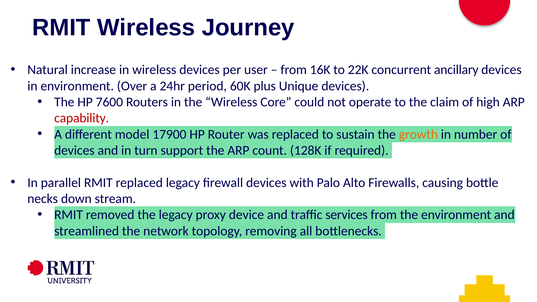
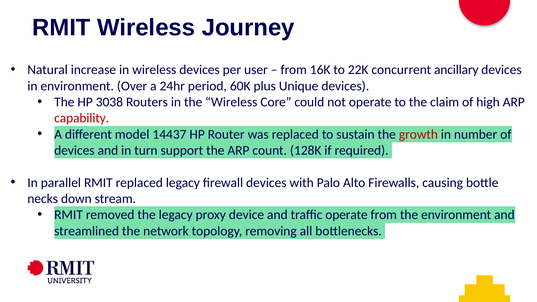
7600: 7600 -> 3038 (109, 102)
17900: 17900 -> 14437 (169, 134)
growth colour: orange -> red (418, 134)
traffic services: services -> operate (347, 215)
